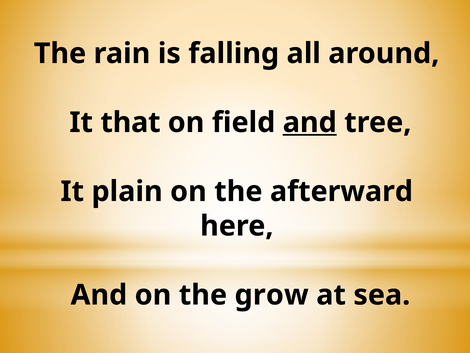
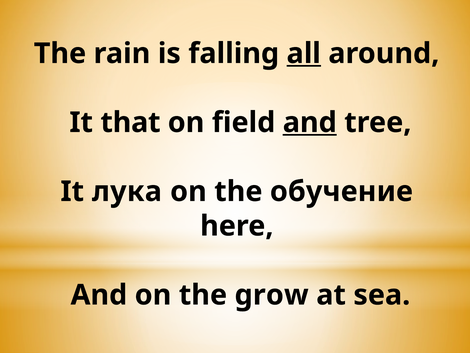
all underline: none -> present (304, 53)
plain: plain -> лука (127, 191)
afterward: afterward -> обучение (341, 191)
